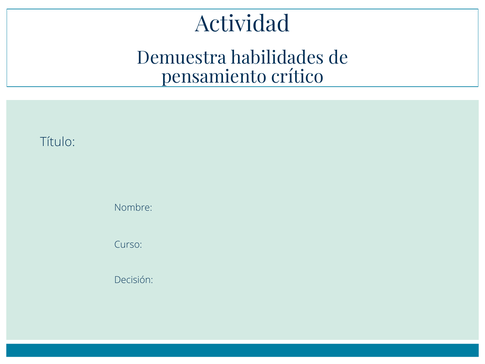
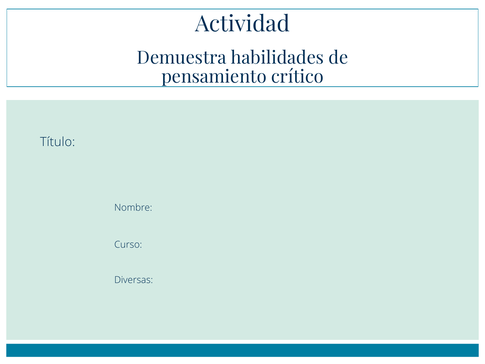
Decisión: Decisión -> Diversas (134, 280)
